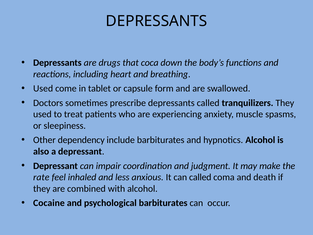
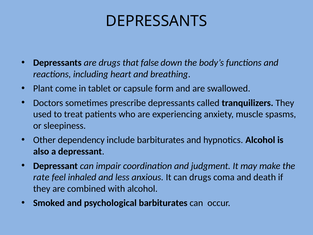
coca: coca -> false (150, 63)
Used: Used -> Plant (43, 88)
can called: called -> drugs (200, 177)
Cocaine: Cocaine -> Smoked (49, 203)
